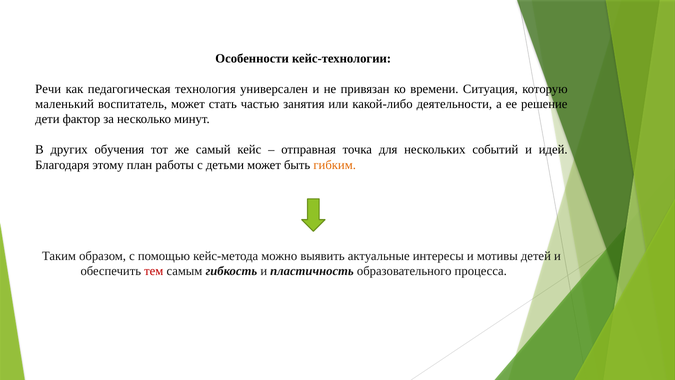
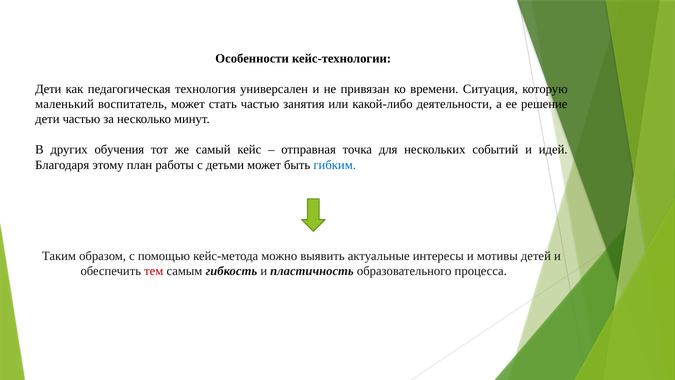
Речи: Речи -> Дети (48, 89)
дети фактор: фактор -> частью (81, 119)
гибким colour: orange -> blue (335, 165)
